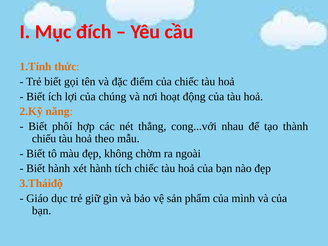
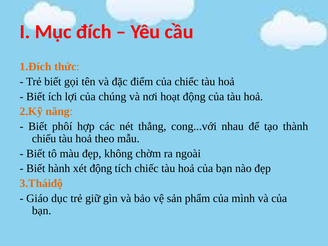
1.Tính: 1.Tính -> 1.Đích (36, 67)
xét hành: hành -> động (101, 168)
